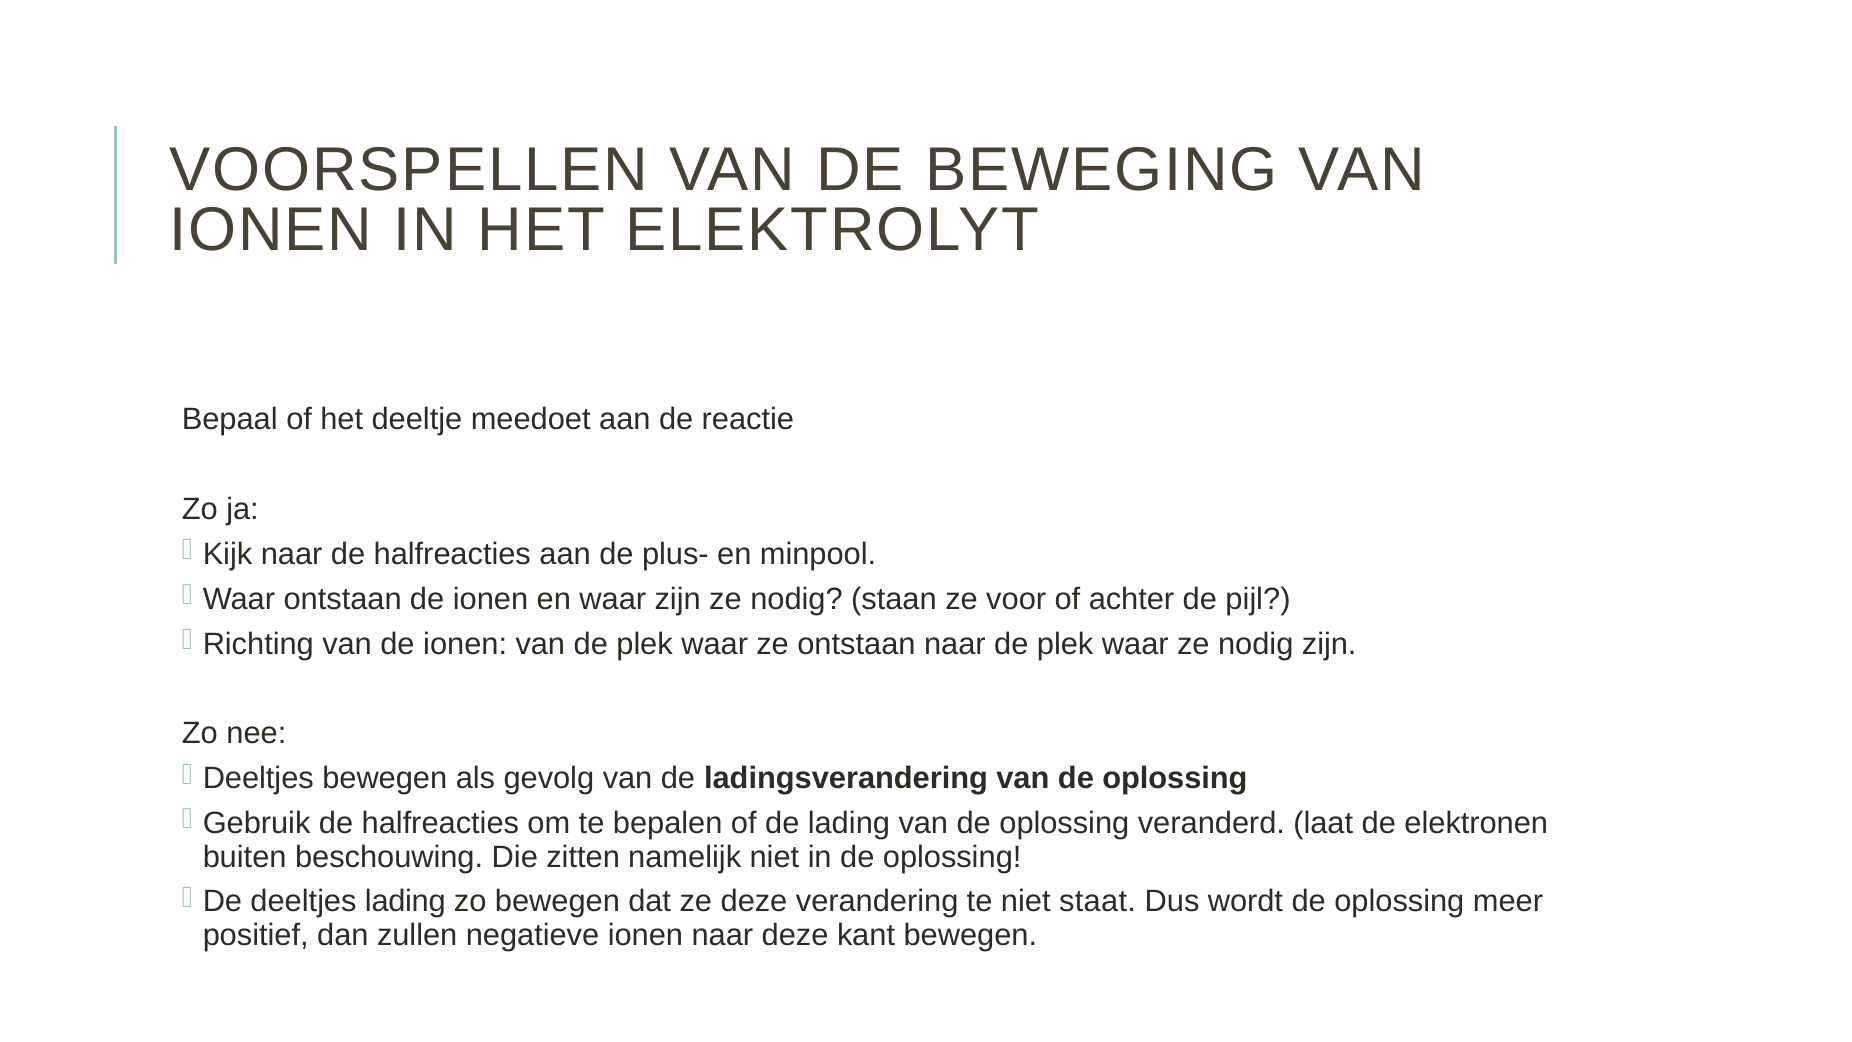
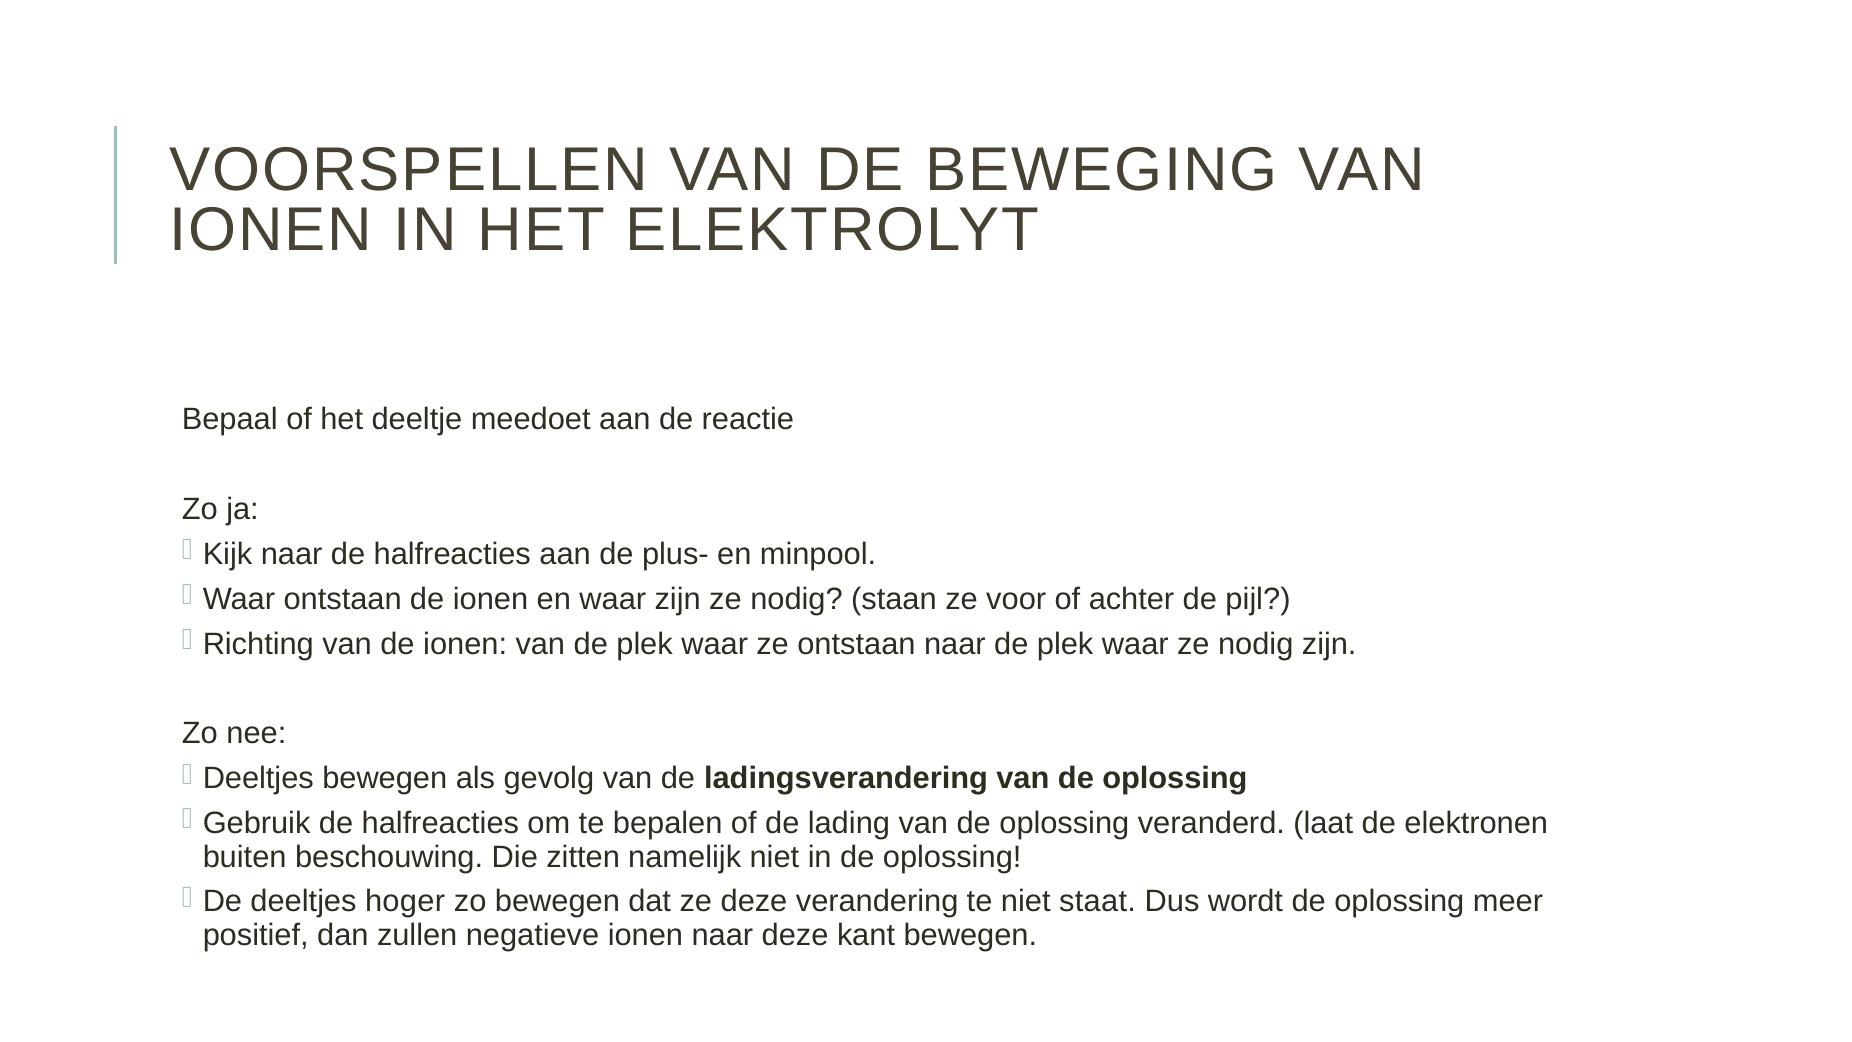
deeltjes lading: lading -> hoger (405, 902)
